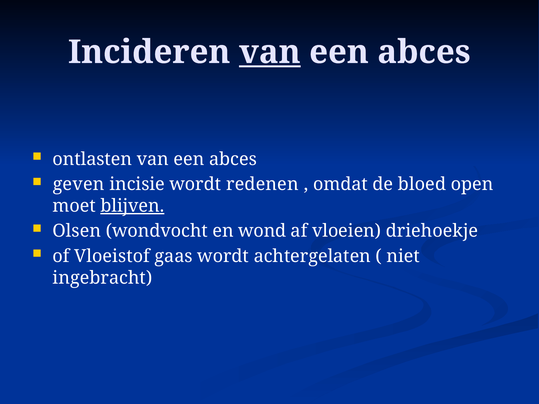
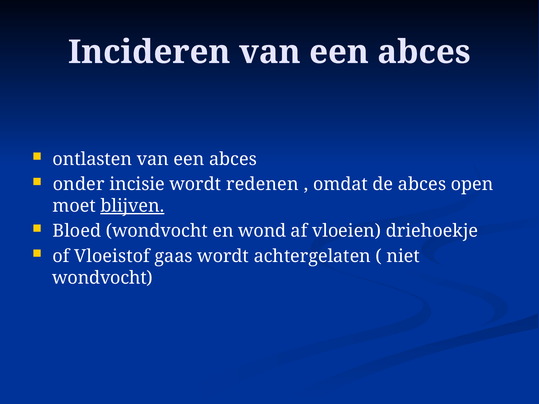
van underline: present -> none (270, 52)
geven: geven -> onder (79, 185)
de bloed: bloed -> abces (422, 185)
Olsen: Olsen -> Bloed (77, 231)
ingebracht: ingebracht -> wondvocht (103, 278)
